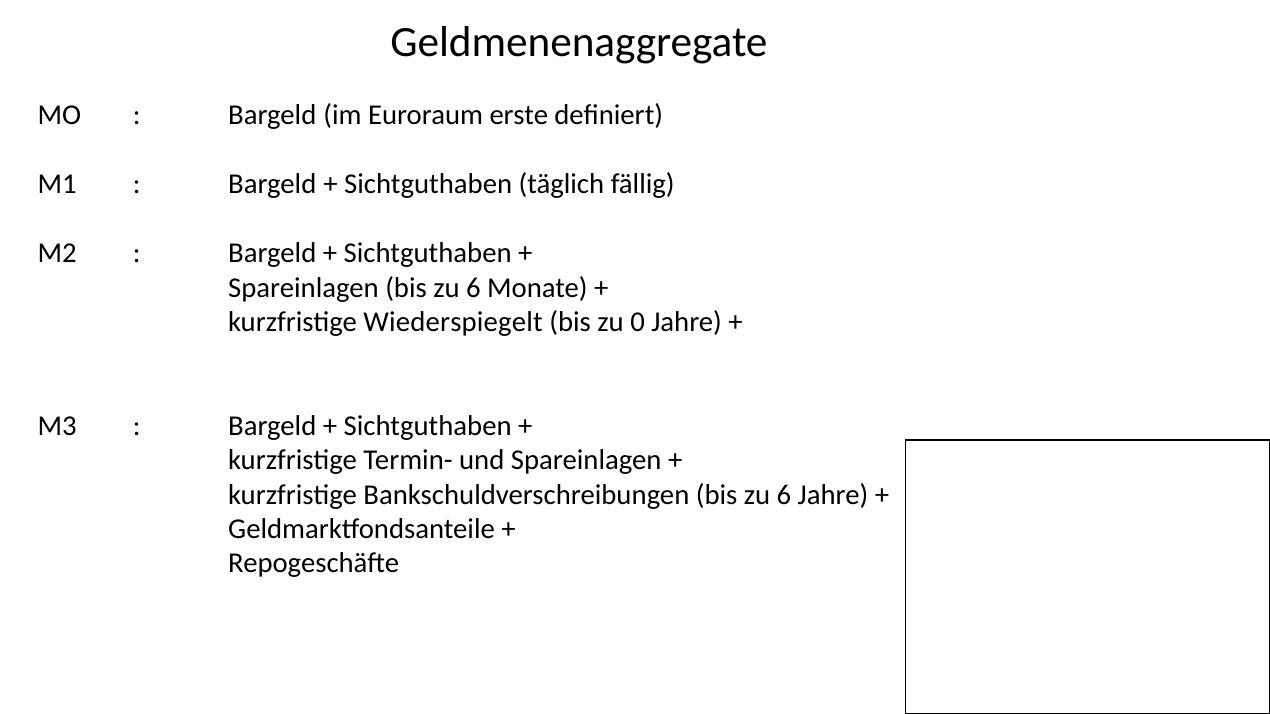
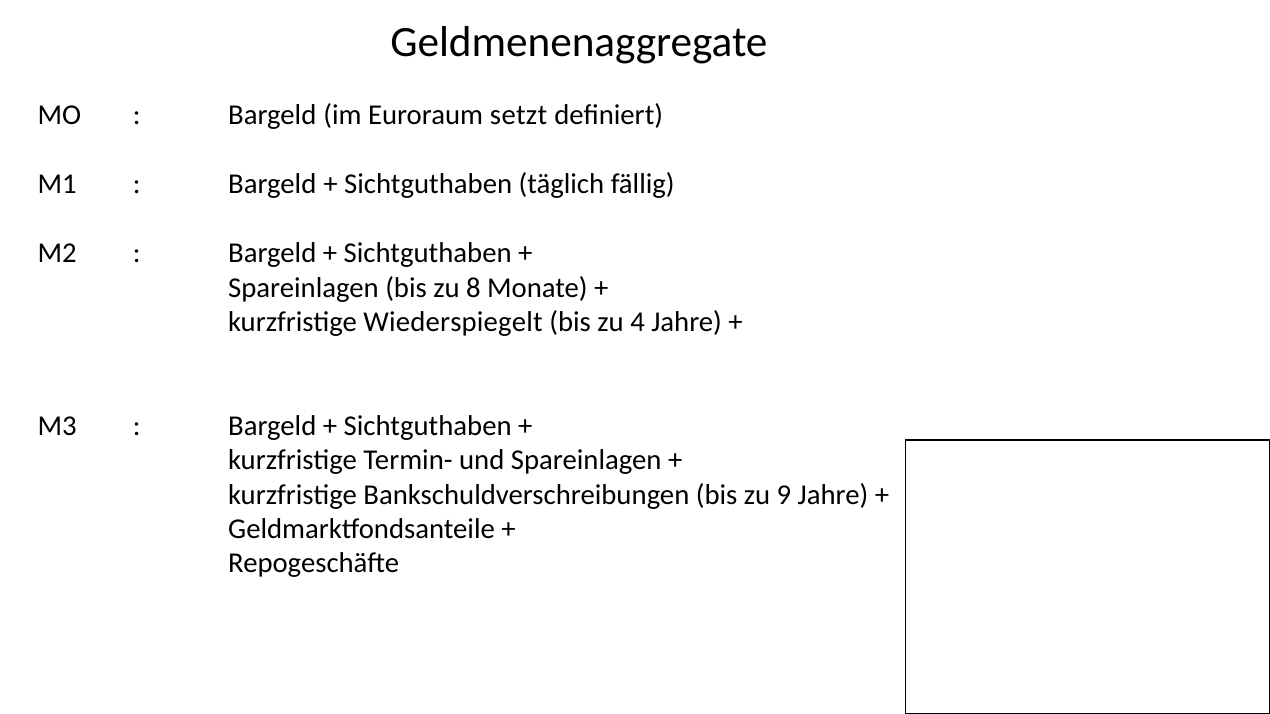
erste: erste -> setzt (519, 115)
Spareinlagen bis zu 6: 6 -> 8 (473, 288)
0: 0 -> 4 (638, 322)
Bankschuldverschreibungen bis zu 6: 6 -> 9 (784, 495)
